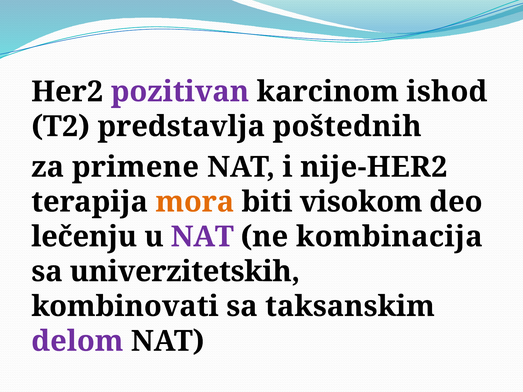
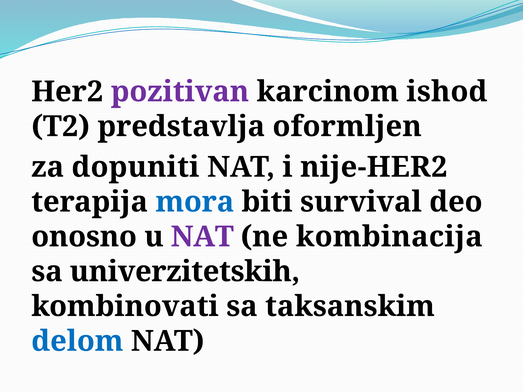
poštednih: poštednih -> oformljen (347, 127)
primene: primene -> dopuniti (135, 167)
mora colour: orange -> blue (195, 202)
visokom: visokom -> survival (361, 202)
lečenju: lečenju -> onosno (84, 237)
delom colour: purple -> blue (77, 341)
